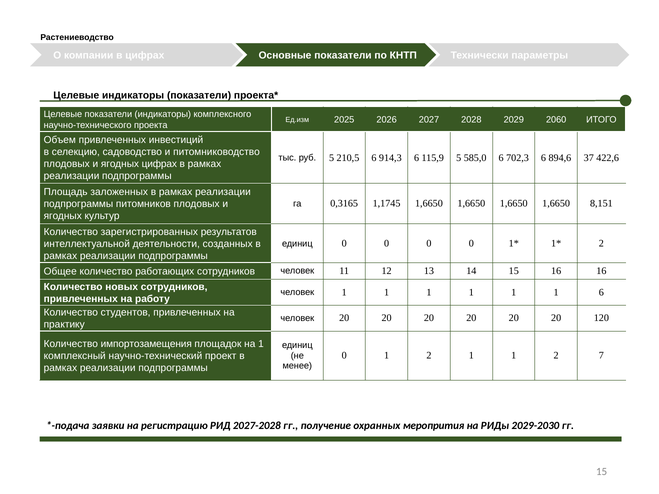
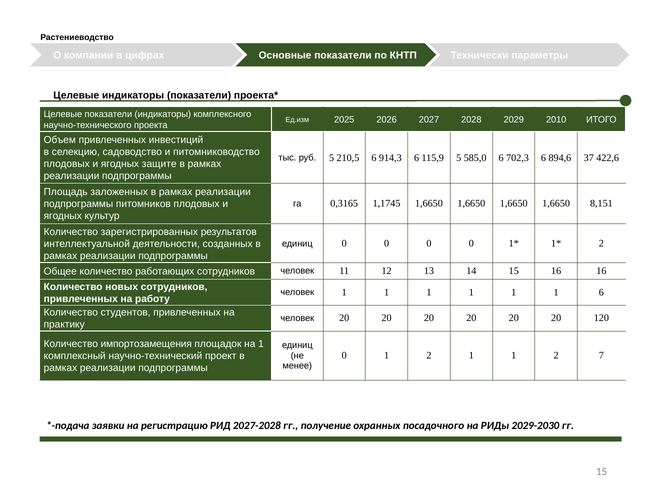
2060: 2060 -> 2010 (556, 120)
ягодных цифрах: цифрах -> защите (159, 164)
меропрития: меропрития -> посадочного (434, 426)
